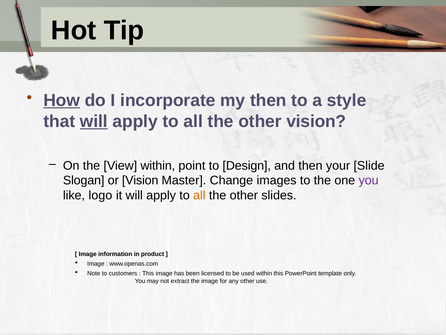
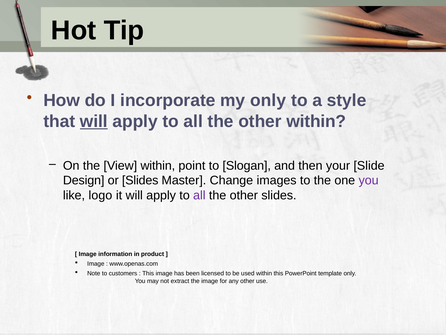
How underline: present -> none (62, 100)
my then: then -> only (268, 100)
other vision: vision -> within (316, 121)
Design: Design -> Slogan (247, 165)
Slogan: Slogan -> Design (84, 180)
or Vision: Vision -> Slides (140, 180)
all colour: orange -> purple (199, 195)
